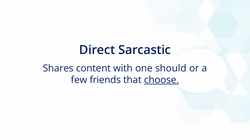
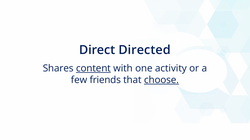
Sarcastic: Sarcastic -> Directed (145, 50)
content underline: none -> present (93, 69)
should: should -> activity (171, 69)
